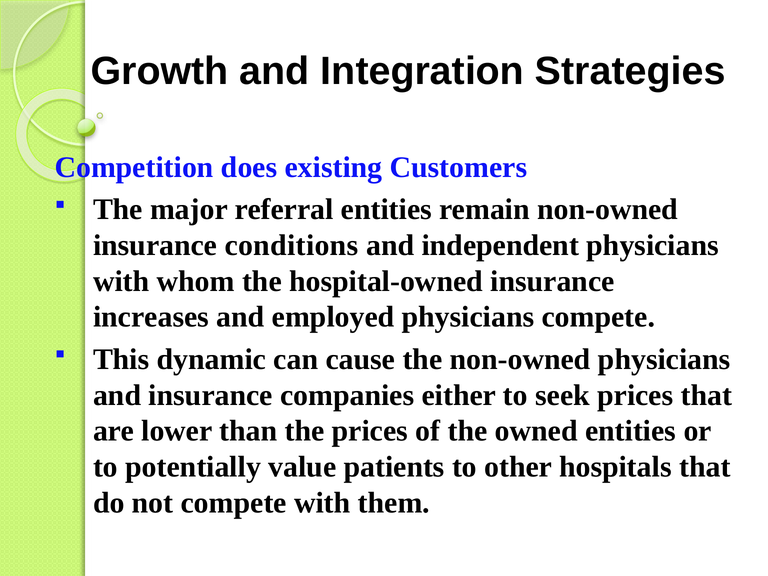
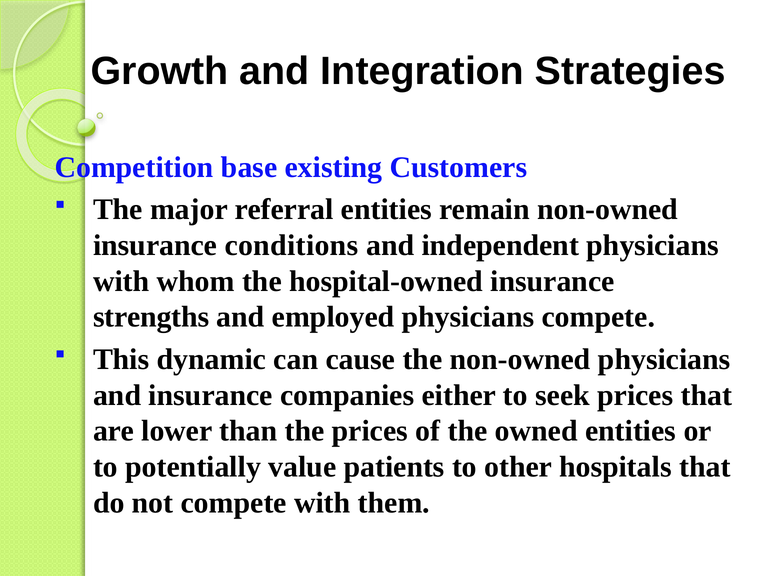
does: does -> base (249, 167)
increases: increases -> strengths (151, 317)
